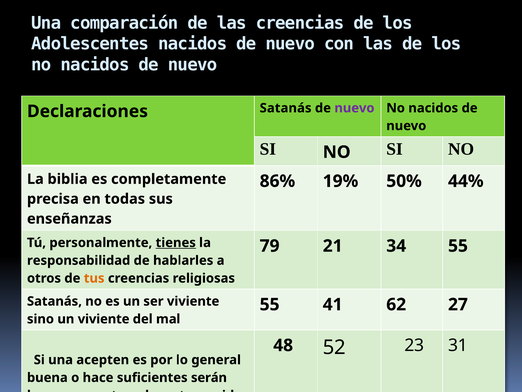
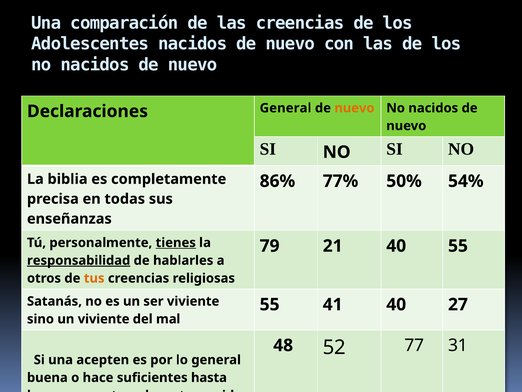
Declaraciones Satanás: Satanás -> General (286, 108)
nuevo colour: purple -> orange (354, 108)
19%: 19% -> 77% (341, 181)
44%: 44% -> 54% (466, 181)
21 34: 34 -> 40 (396, 246)
responsabilidad underline: none -> present (79, 260)
41 62: 62 -> 40 (396, 304)
23: 23 -> 77 (414, 345)
serán: serán -> hasta (209, 377)
